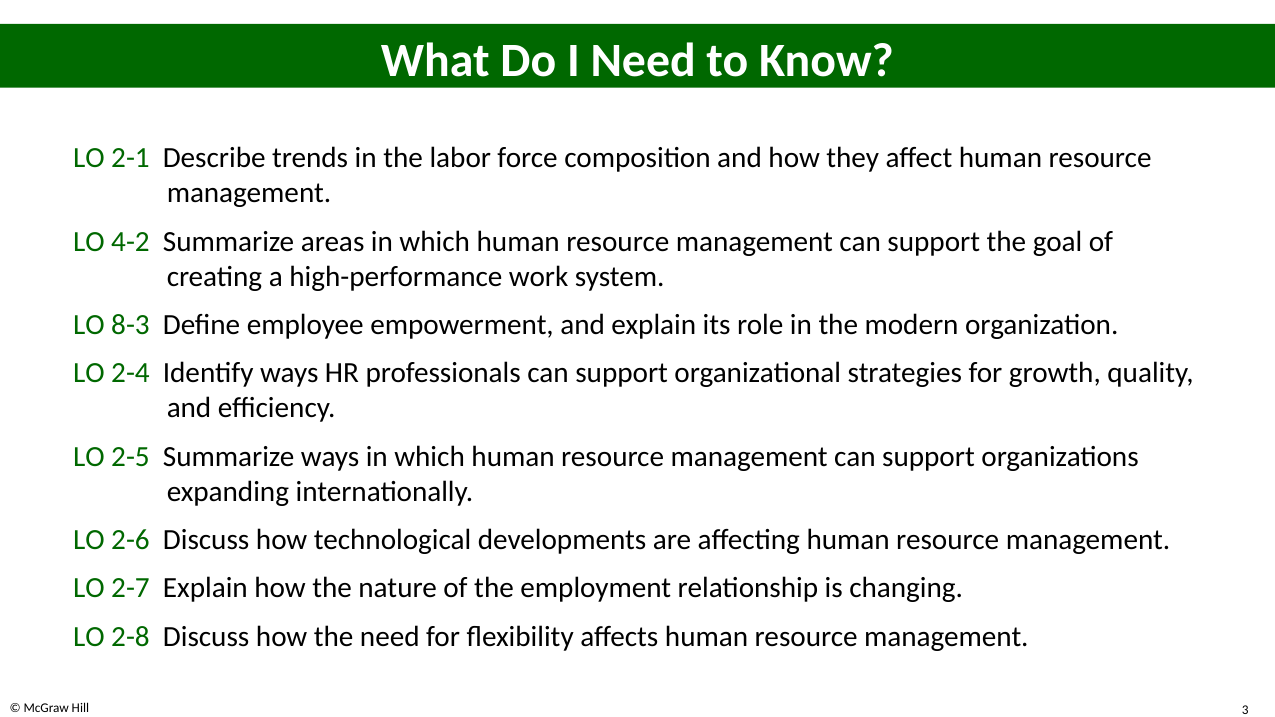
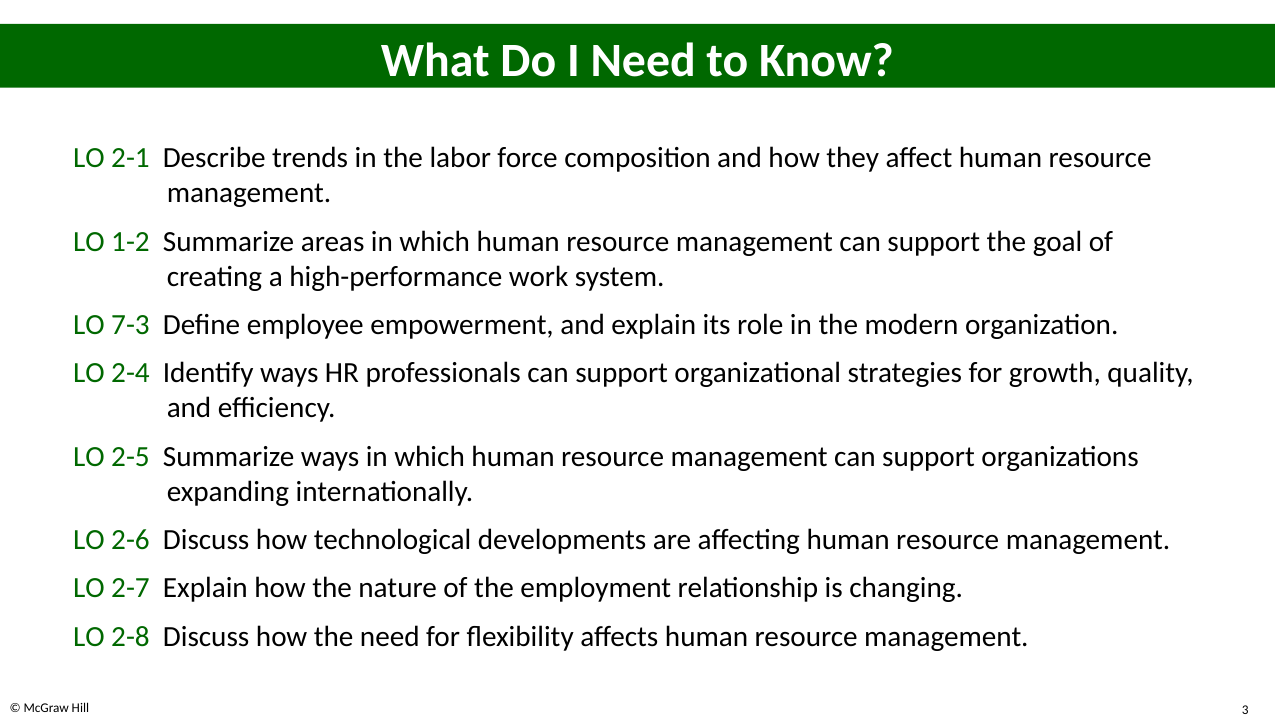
4-2: 4-2 -> 1-2 (130, 242)
8-3: 8-3 -> 7-3 (130, 325)
